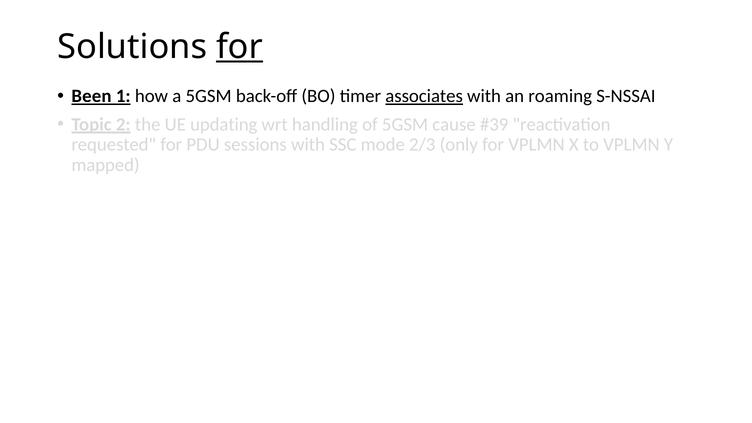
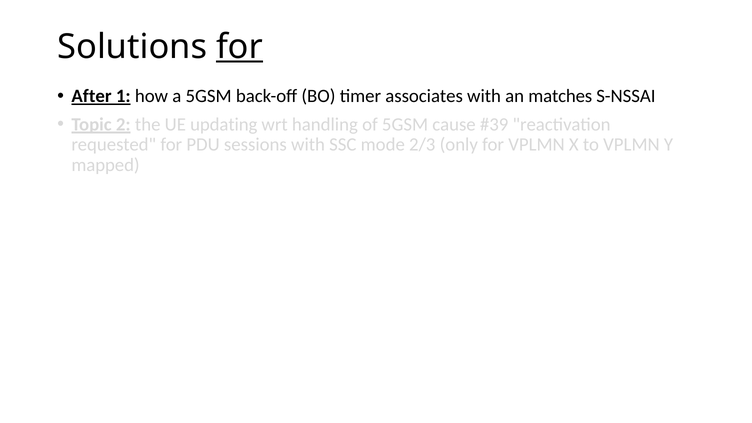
Been: Been -> After (92, 96)
associates underline: present -> none (424, 96)
roaming: roaming -> matches (560, 96)
